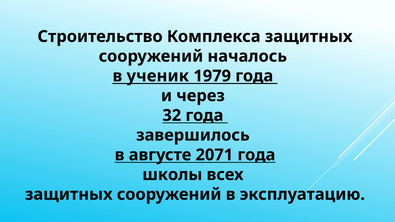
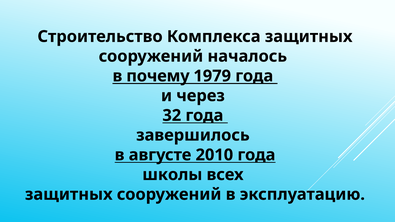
ученик: ученик -> почему (158, 76)
2071: 2071 -> 2010 (214, 155)
